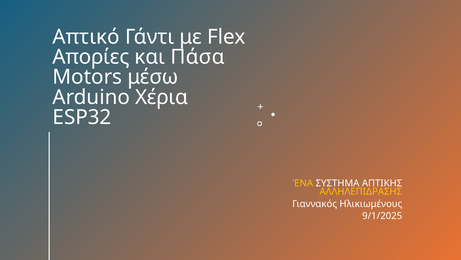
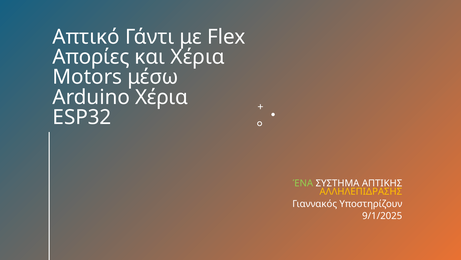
και Πάσα: Πάσα -> Χέρια (198, 57)
ΈΝΑ colour: yellow -> light green (303, 183)
Ηλικιωμένους: Ηλικιωμένους -> Υποστηρίζουν (371, 203)
